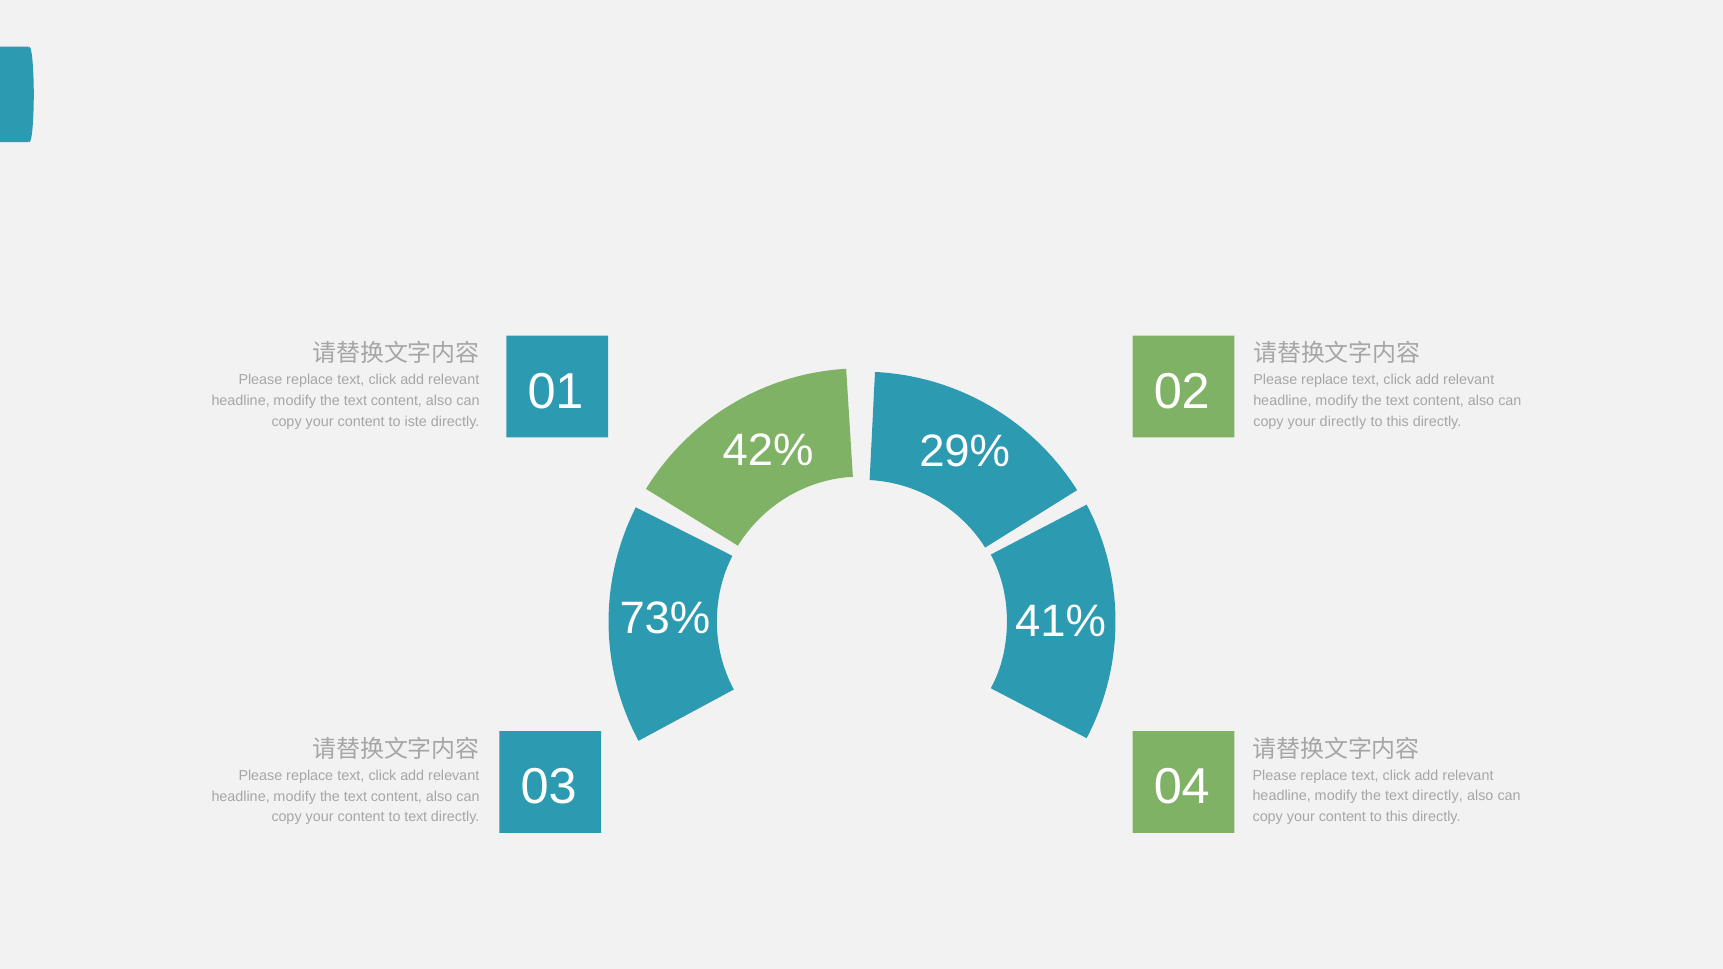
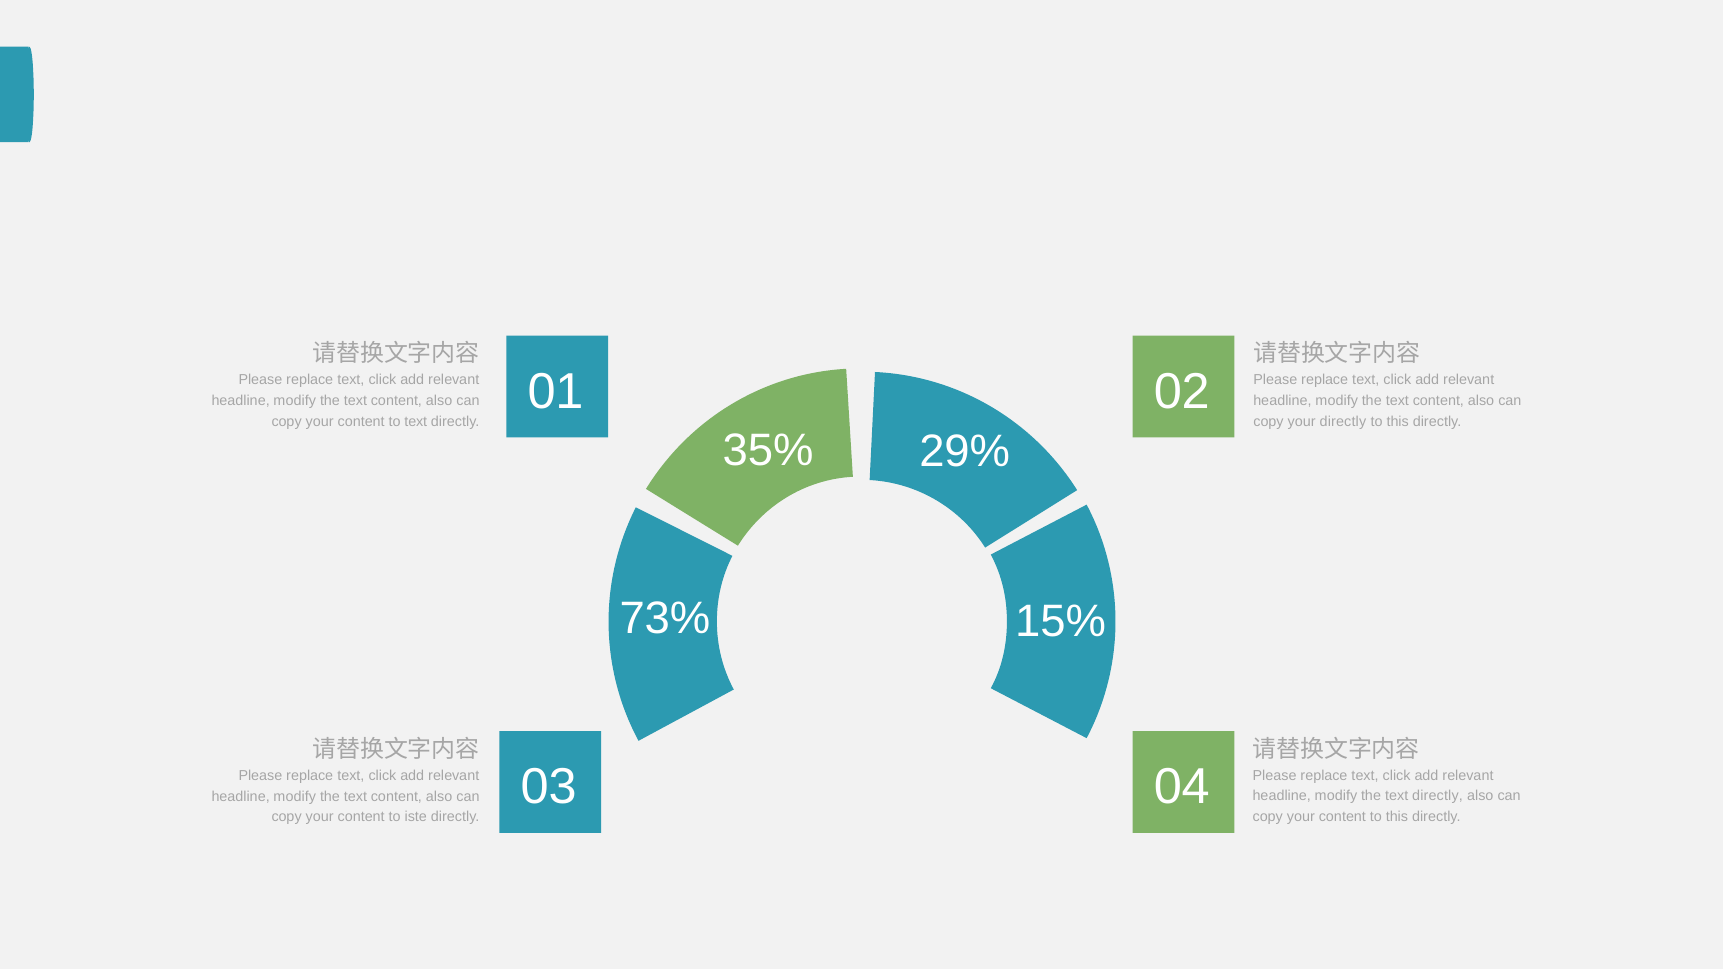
to iste: iste -> text (416, 422)
42%: 42% -> 35% (768, 451)
41%: 41% -> 15% (1061, 622)
to text: text -> iste (416, 817)
